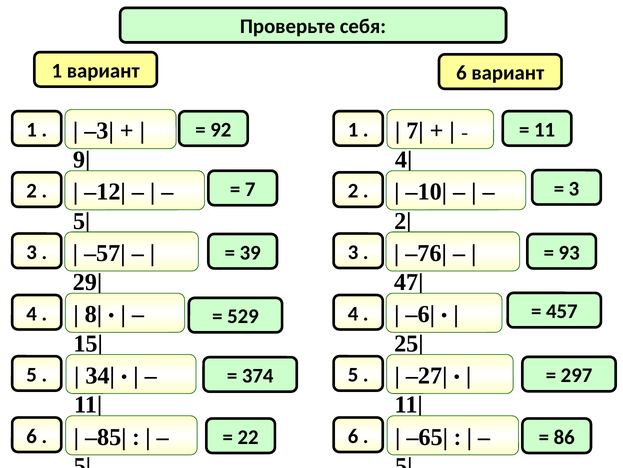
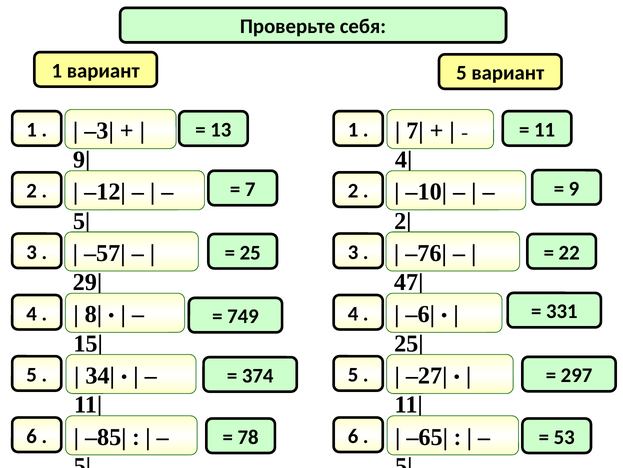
вариант 6: 6 -> 5 (461, 73)
92: 92 -> 13 (221, 130)
3: 3 -> 9 (574, 188)
39: 39 -> 25 (250, 252)
93: 93 -> 22 (569, 252)
529: 529 -> 749 (243, 316)
457: 457 -> 331 (562, 311)
22: 22 -> 78 (248, 436)
86: 86 -> 53 (564, 436)
